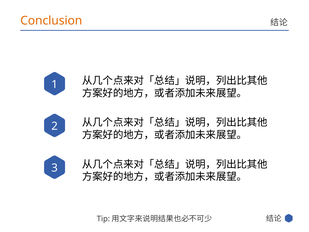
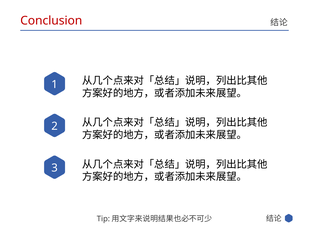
Conclusion colour: orange -> red (51, 21)
